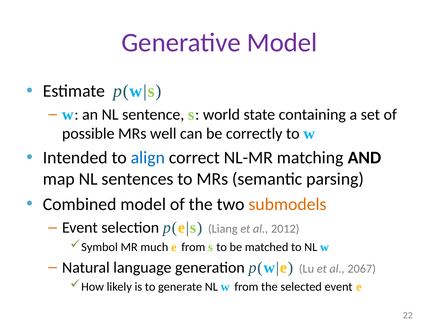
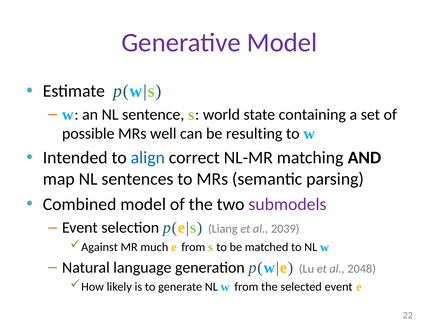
correctly: correctly -> resulting (254, 133)
submodels colour: orange -> purple (287, 204)
2012: 2012 -> 2039 (285, 228)
Symbol: Symbol -> Against (100, 246)
2067: 2067 -> 2048 (362, 268)
